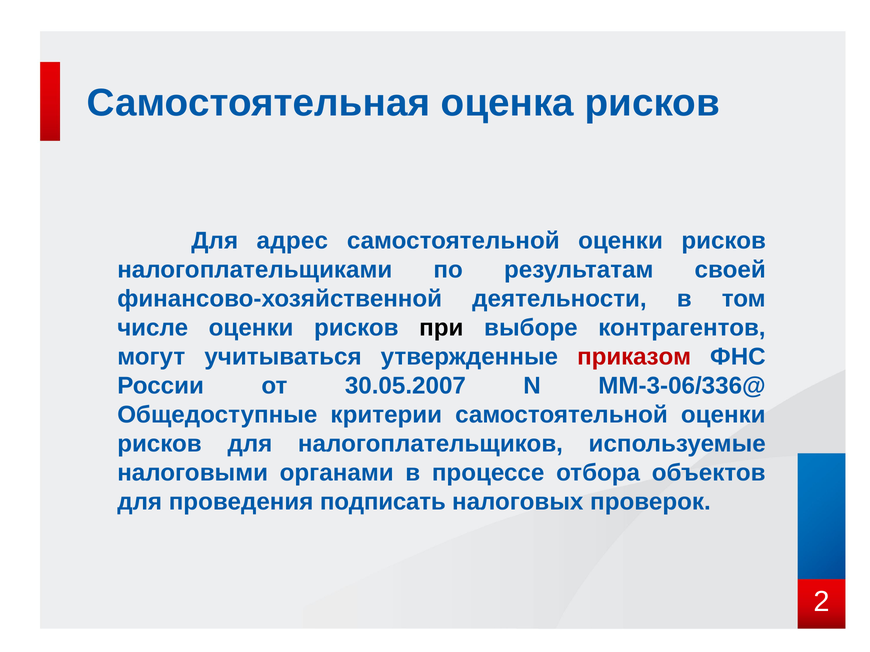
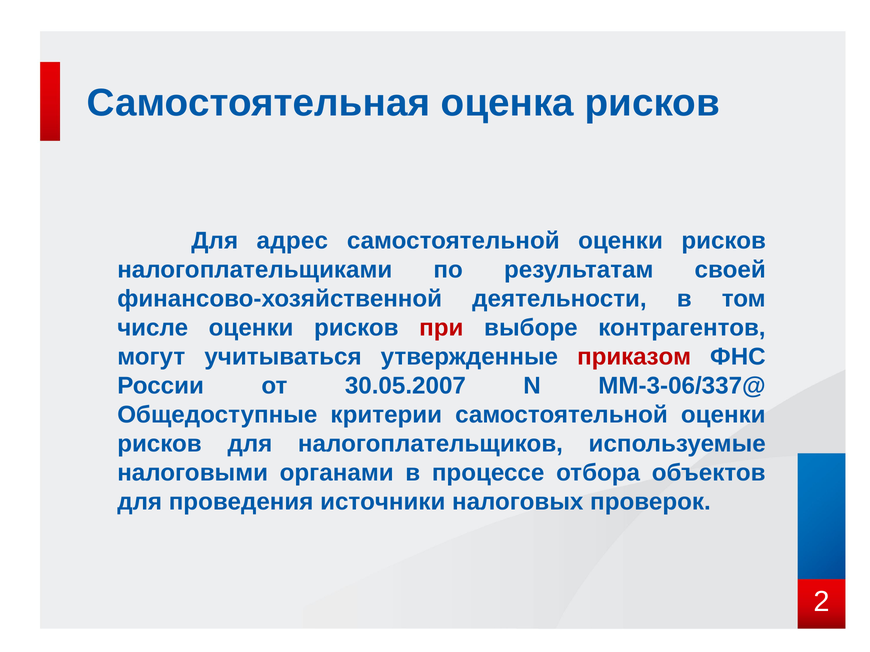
при colour: black -> red (441, 328)
ММ-3-06/336@: ММ-3-06/336@ -> ММ-3-06/337@ (682, 386)
подписать: подписать -> источники (383, 502)
